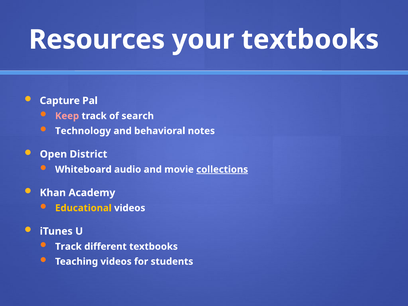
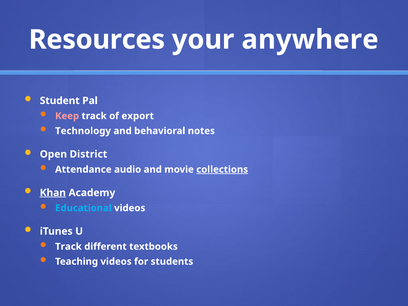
your textbooks: textbooks -> anywhere (310, 40)
Capture: Capture -> Student (60, 101)
search: search -> export (138, 116)
Whiteboard: Whiteboard -> Attendance (83, 169)
Khan underline: none -> present (53, 193)
Educational colour: yellow -> light blue (83, 208)
